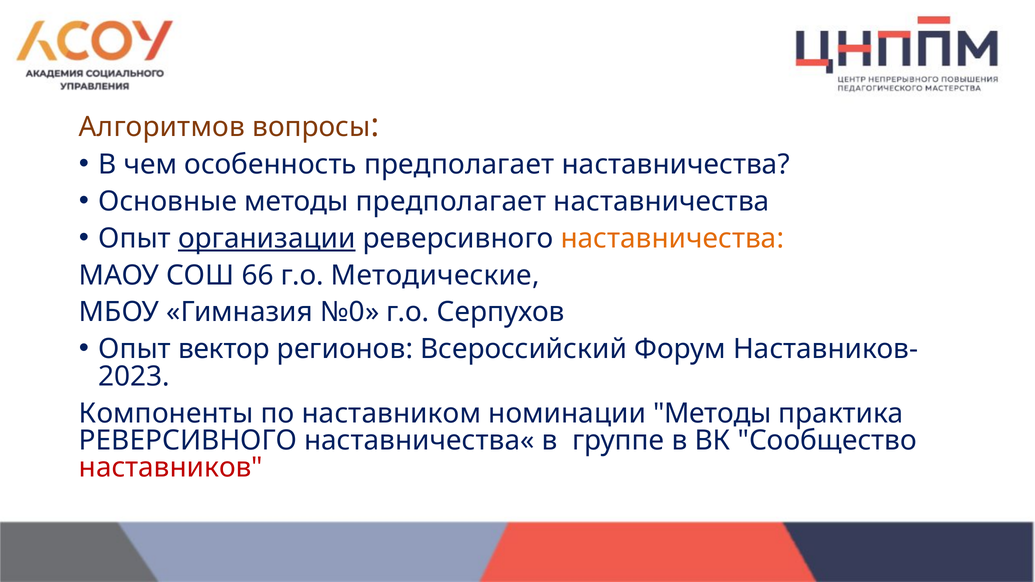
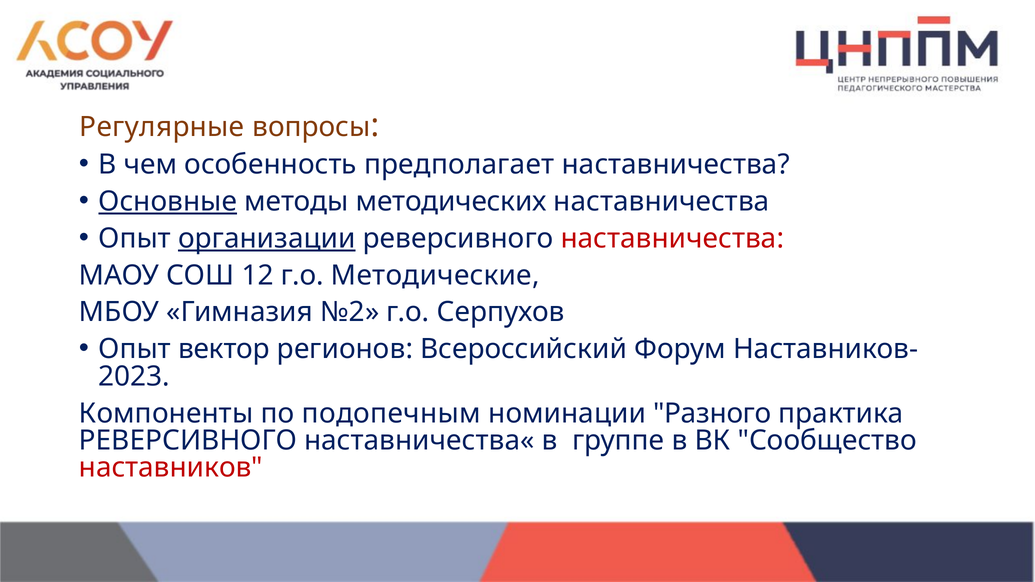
Алгоритмов: Алгоритмов -> Регулярные (162, 127)
Основные underline: none -> present (168, 202)
методы предполагает: предполагает -> методических (451, 202)
наставничества colour: orange -> red (672, 239)
66: 66 -> 12 (258, 275)
№0: №0 -> №2 (350, 312)
наставником: наставником -> подопечным (391, 413)
номинации Методы: Методы -> Разного (712, 413)
